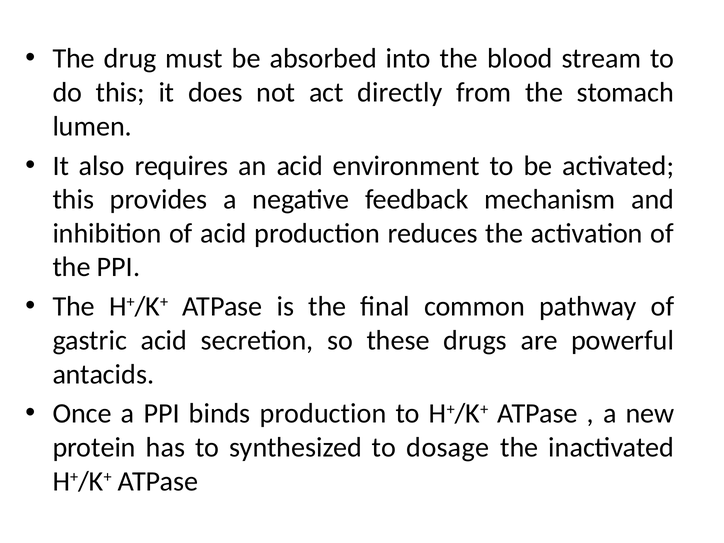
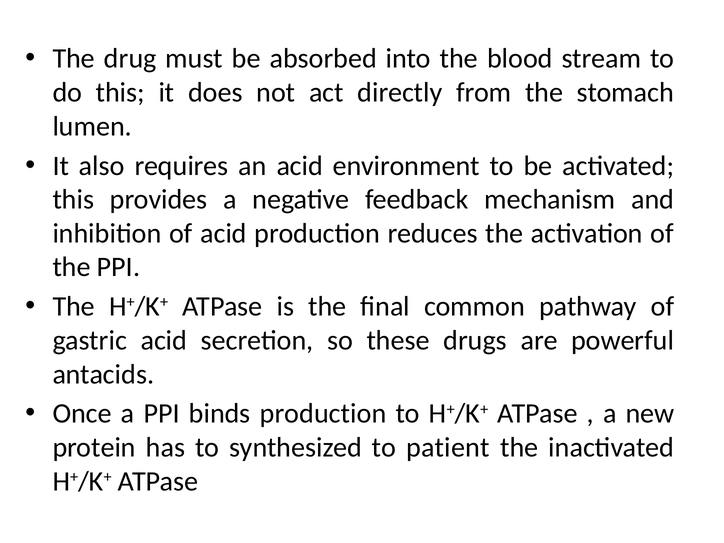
dosage: dosage -> patient (448, 447)
